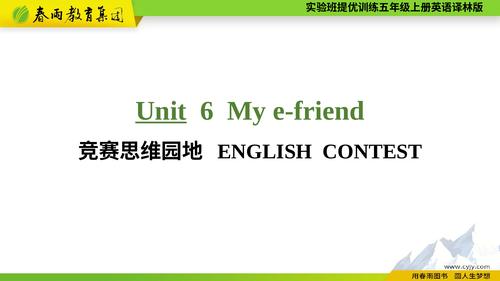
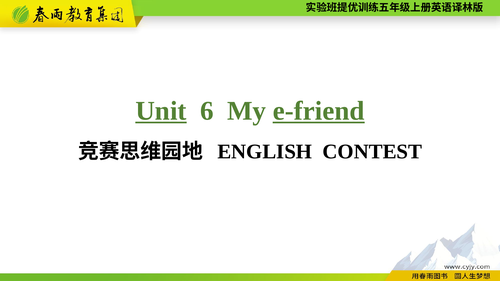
e-friend underline: none -> present (319, 111)
